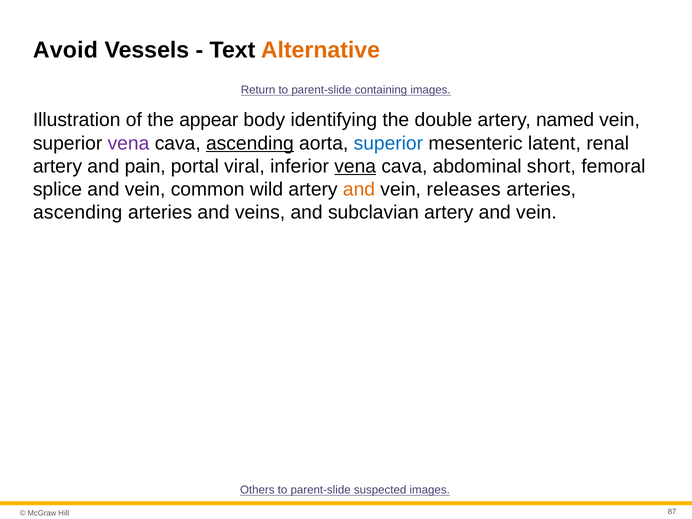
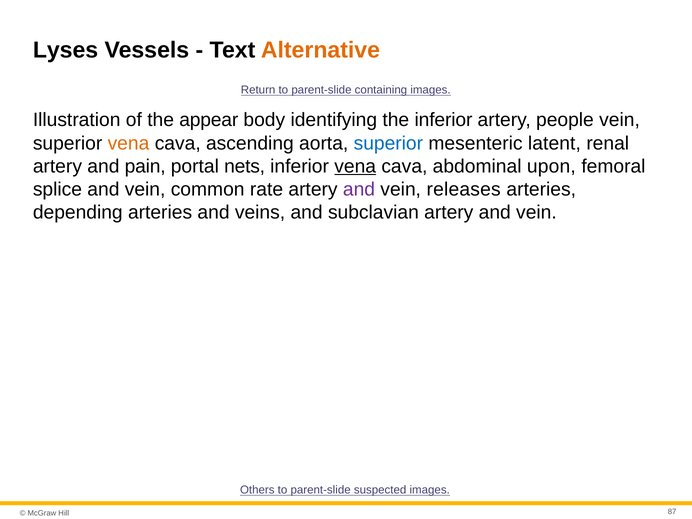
Avoid: Avoid -> Lyses (66, 50)
the double: double -> inferior (443, 120)
named: named -> people (565, 120)
vena colour: purple -> orange (128, 143)
ascending underline: present -> none (250, 143)
viral: viral -> nets (245, 166)
short: short -> upon (551, 166)
wild: wild -> rate (267, 189)
and colour: orange -> purple (359, 189)
ascending: ascending -> depending (78, 212)
